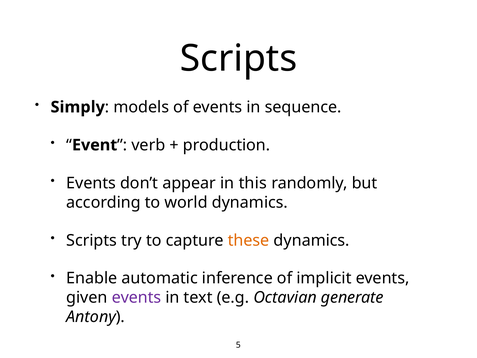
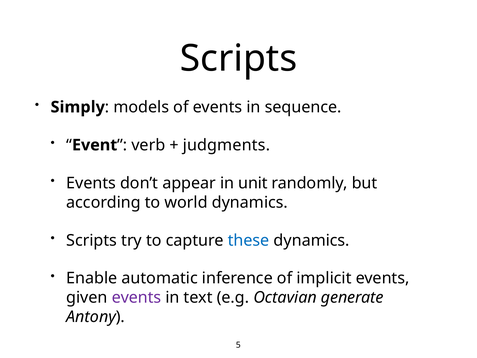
production: production -> judgments (226, 145)
this: this -> unit (253, 183)
these colour: orange -> blue (249, 240)
